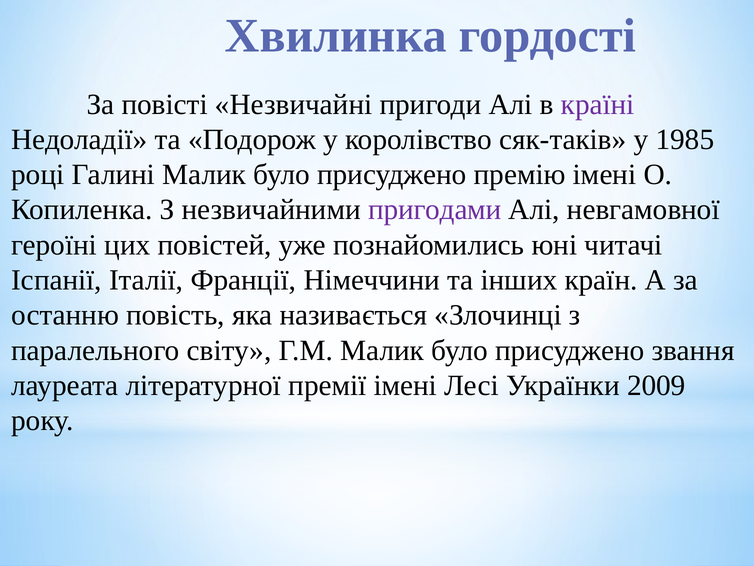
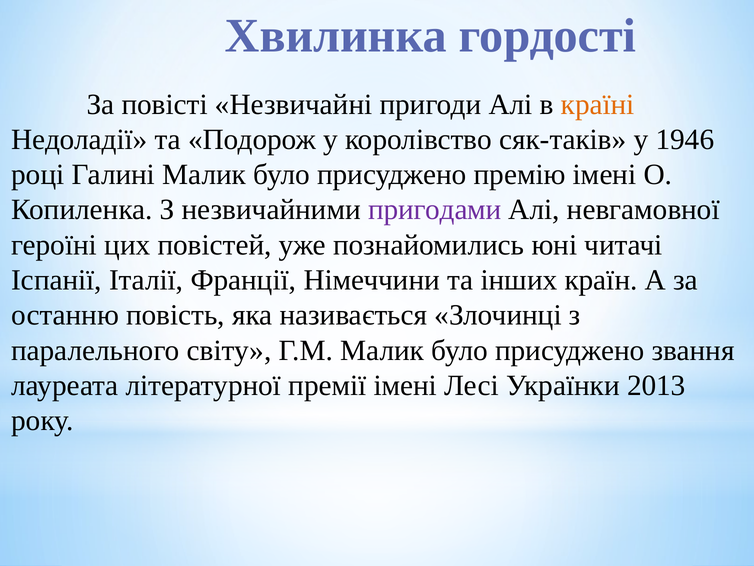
країні colour: purple -> orange (598, 104)
1985: 1985 -> 1946 (685, 139)
2009: 2009 -> 2013 (656, 385)
